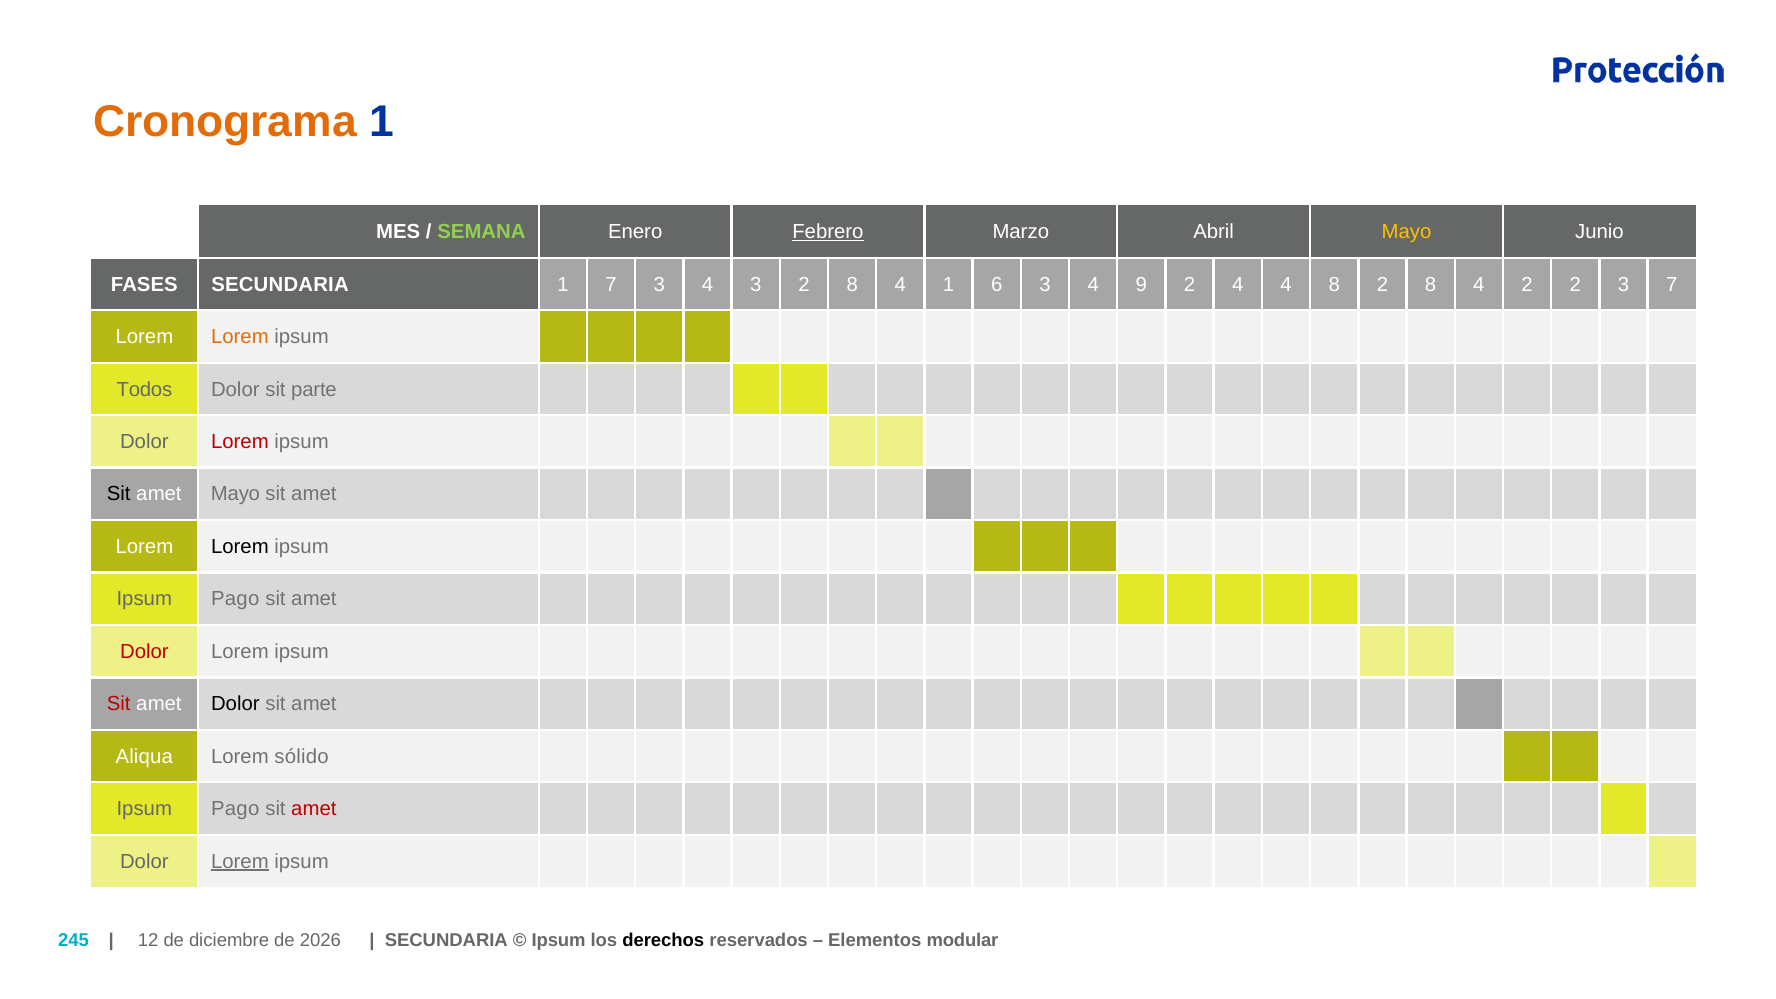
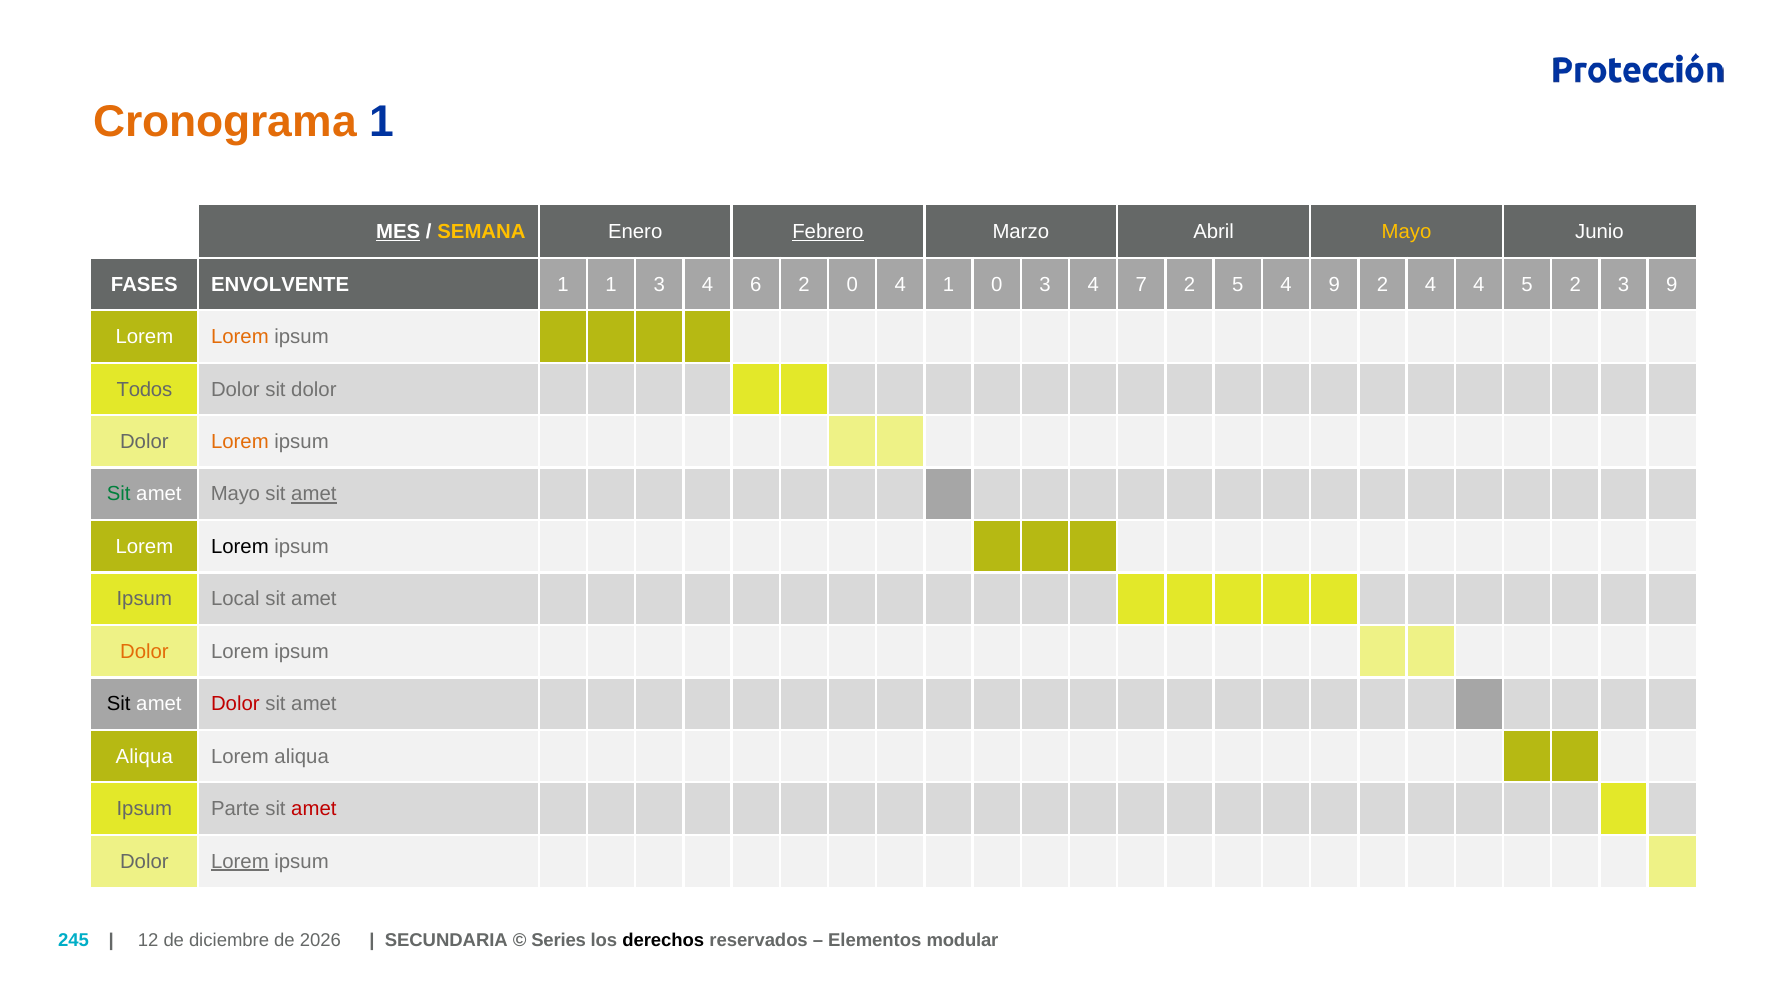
MES underline: none -> present (398, 232)
SEMANA colour: light green -> yellow (481, 232)
FASES SECUNDARIA: SECUNDARIA -> ENVOLVENTE (280, 285)
1 7: 7 -> 1 (611, 285)
4 3: 3 -> 6 (756, 285)
8: 8 -> 0 (852, 285)
1 6: 6 -> 0 (997, 285)
9: 9 -> 7 (1141, 285)
2 4: 4 -> 5 (1238, 285)
4 8: 8 -> 9 (1334, 285)
8: 8 -> 4 (1431, 285)
4 2: 2 -> 5 (1527, 285)
3 7: 7 -> 9 (1672, 285)
sit parte: parte -> dolor (314, 389)
Lorem colour: red -> orange (240, 442)
Sit colour: black -> green (119, 494)
amet underline: none -> present (314, 494)
Pago: Pago -> Local (235, 599)
Dolor colour: red -> orange (144, 652)
Sit colour: red -> black (119, 704)
Dolor colour: black -> red (235, 704)
Lorem sólido: sólido -> aliqua (302, 757)
Pago: Pago -> Parte (235, 809)
Ipsum: Ipsum -> Series (559, 940)
